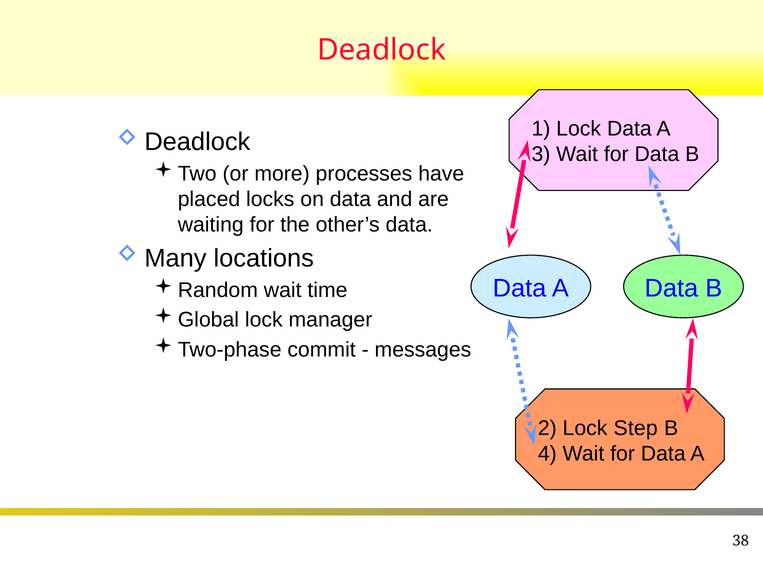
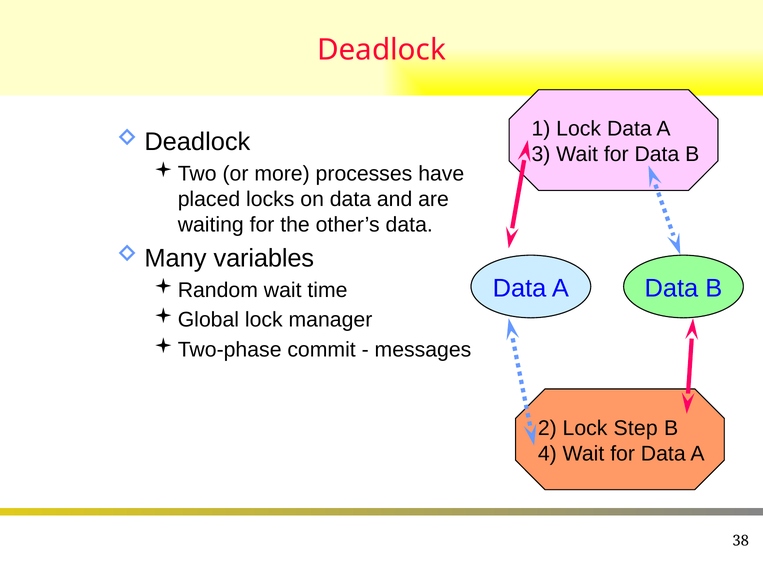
locations: locations -> variables (264, 258)
